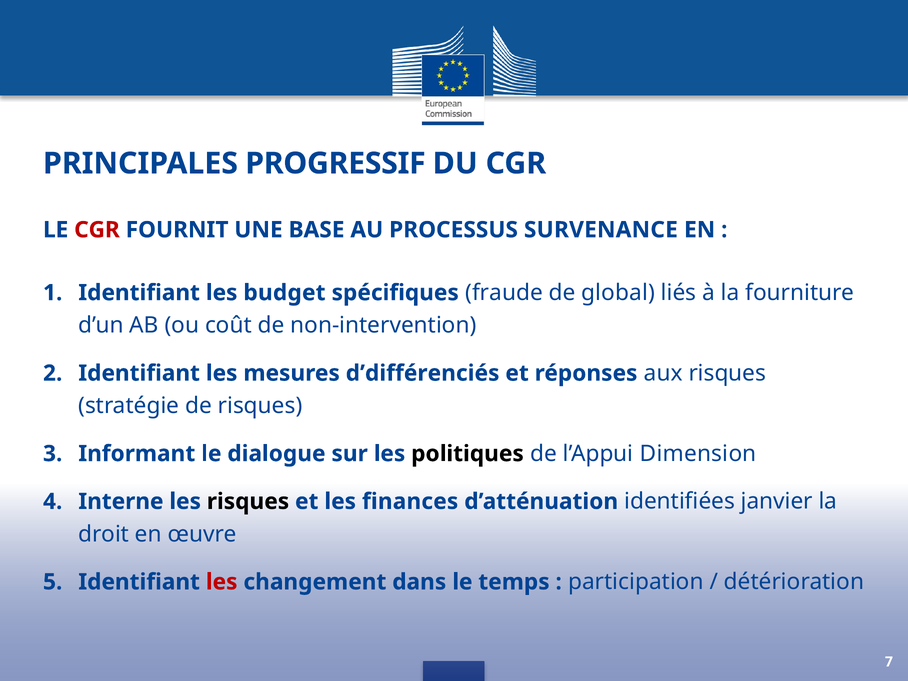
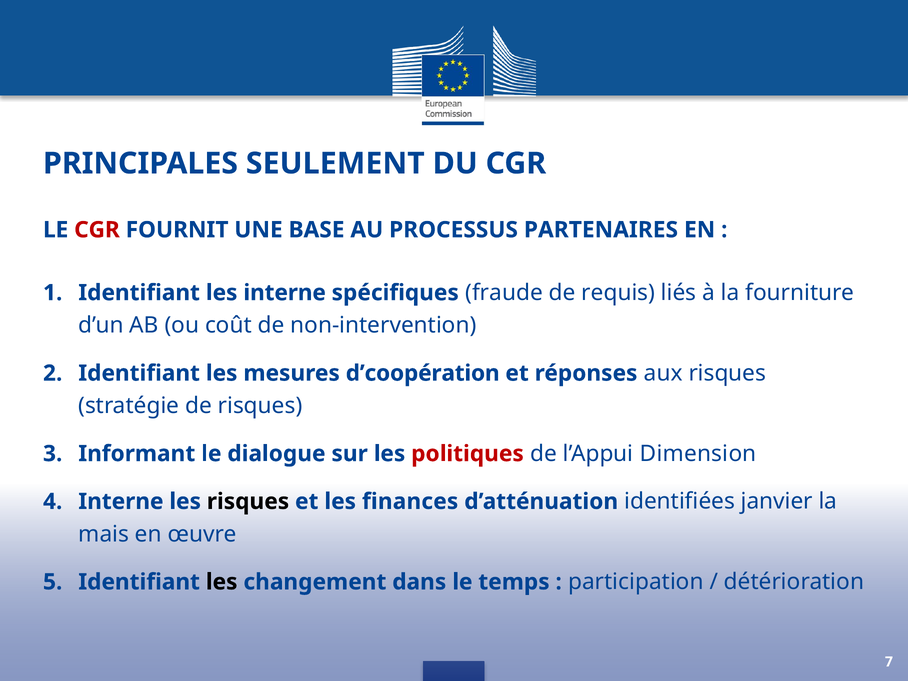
PROGRESSIF: PROGRESSIF -> SEULEMENT (335, 163)
SURVENANCE: SURVENANCE -> PARTENAIRES (601, 230)
les budget: budget -> interne (285, 293)
global: global -> requis (618, 293)
d’différenciés: d’différenciés -> d’coopération (423, 373)
politiques colour: black -> red (467, 454)
droit: droit -> mais (104, 534)
les colour: red -> black (222, 582)
